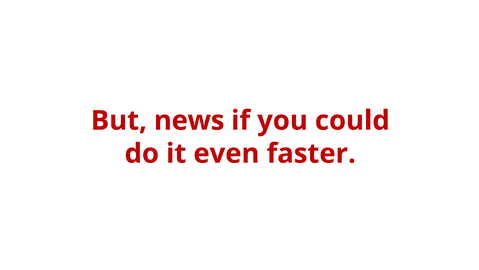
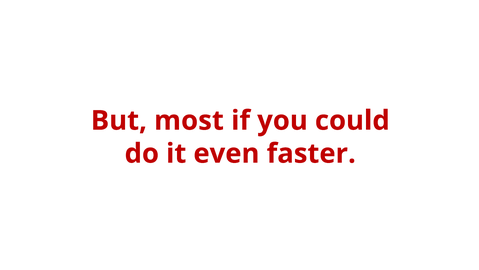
news: news -> most (189, 120)
